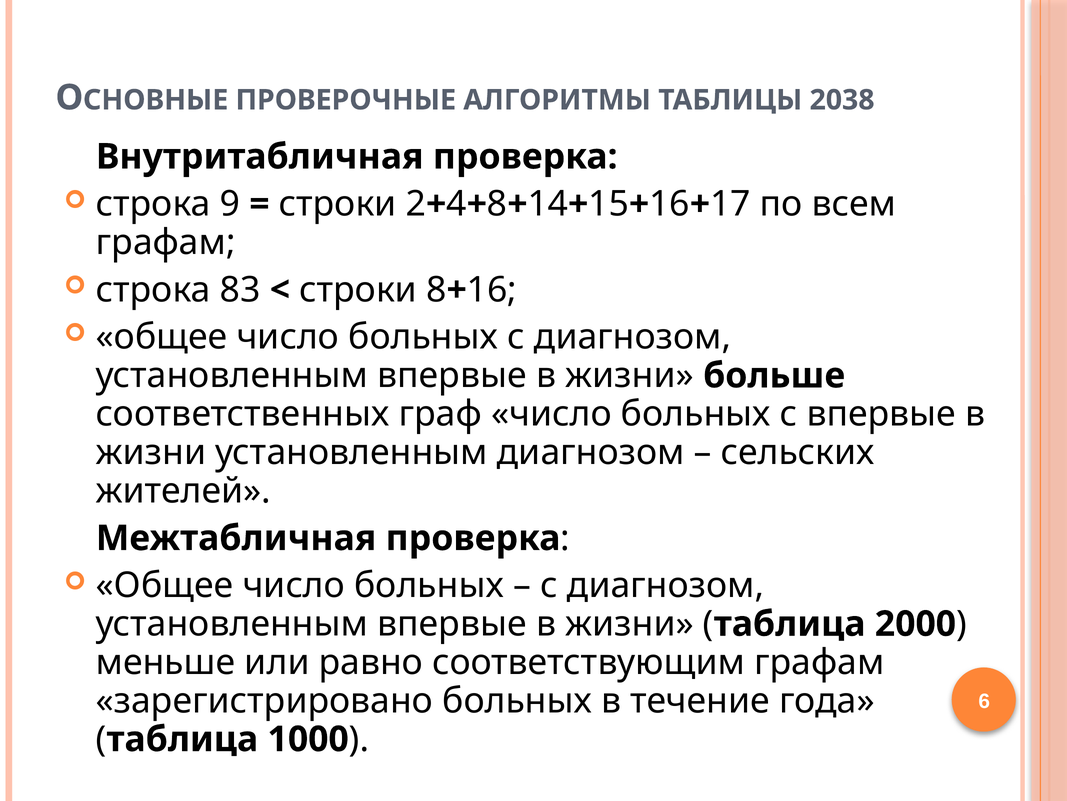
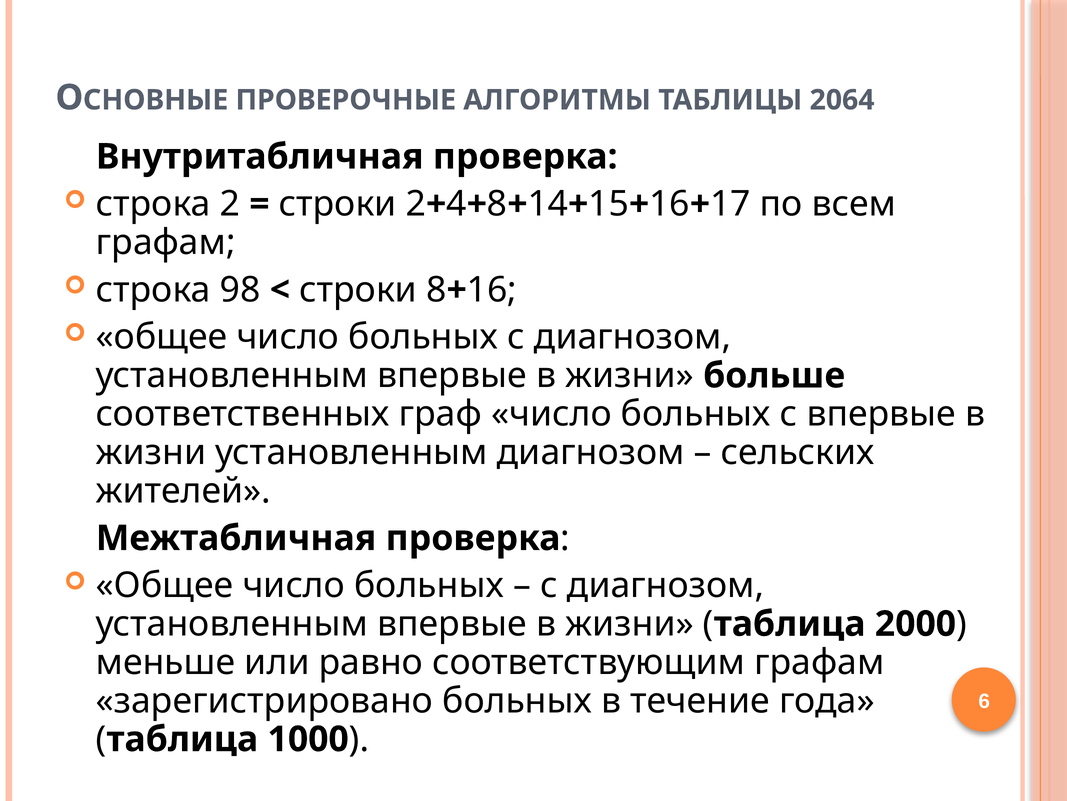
2038: 2038 -> 2064 (842, 100)
строка 9: 9 -> 2 (230, 204)
83: 83 -> 98 (240, 290)
